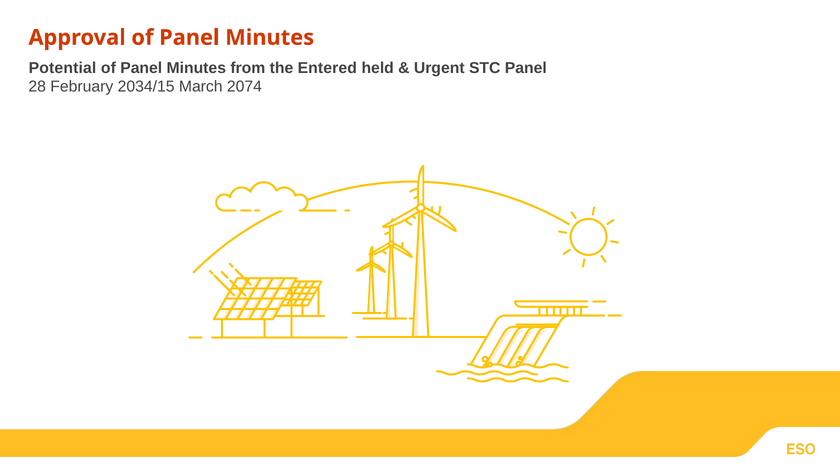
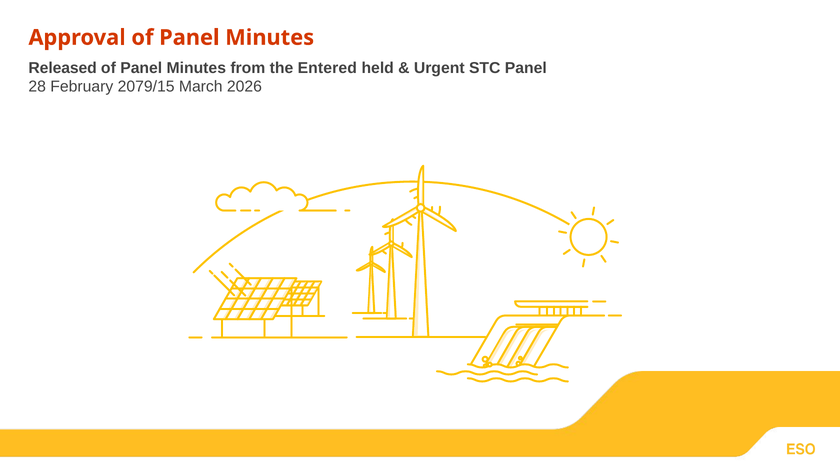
Potential: Potential -> Released (63, 68)
2034/15: 2034/15 -> 2079/15 (146, 87)
2074: 2074 -> 2026 (244, 87)
